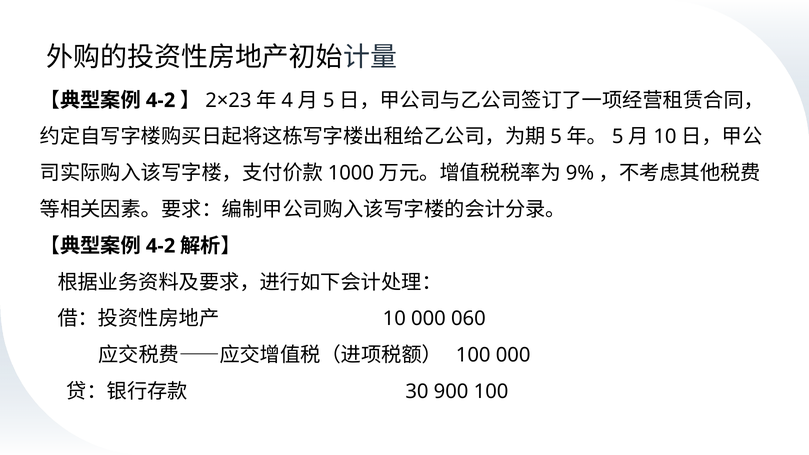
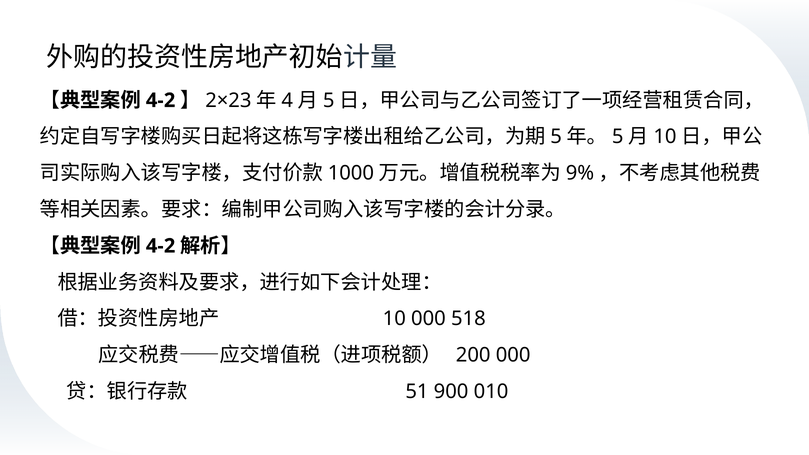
060: 060 -> 518 (468, 319)
100: 100 -> 200 (473, 355)
30: 30 -> 51 (417, 392)
900 100: 100 -> 010 (491, 392)
